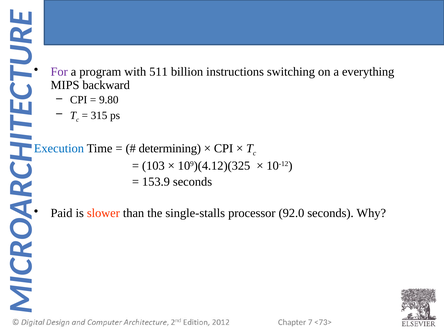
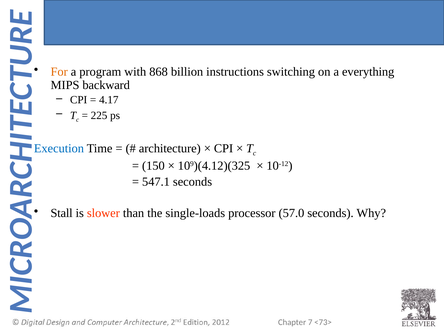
For colour: purple -> orange (59, 72)
511: 511 -> 868 (159, 72)
9.80: 9.80 -> 4.17 (109, 100)
315: 315 -> 225 (99, 115)
determining: determining -> architecture (170, 148)
103: 103 -> 150 (153, 166)
153.9: 153.9 -> 547.1 (156, 182)
Paid: Paid -> Stall (62, 213)
single-stalls: single-stalls -> single-loads (195, 213)
92.0: 92.0 -> 57.0 (291, 213)
